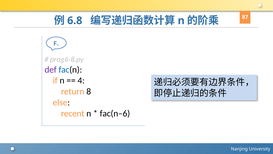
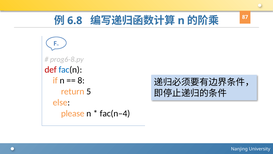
def colour: purple -> red (51, 69)
4: 4 -> 8 (81, 80)
8: 8 -> 5 (89, 91)
recent: recent -> please (73, 113)
fac(n–6: fac(n–6 -> fac(n–4 (115, 113)
